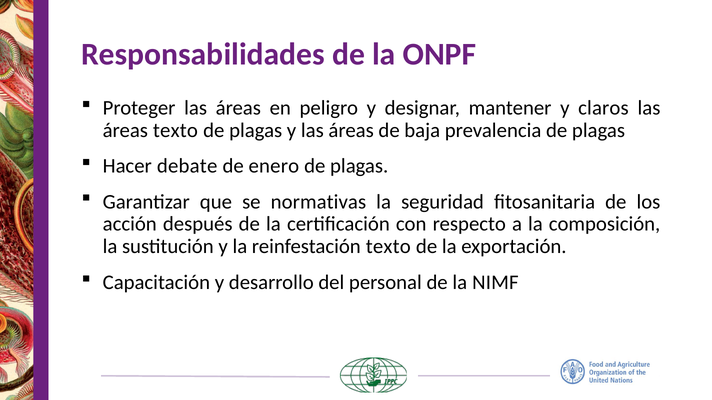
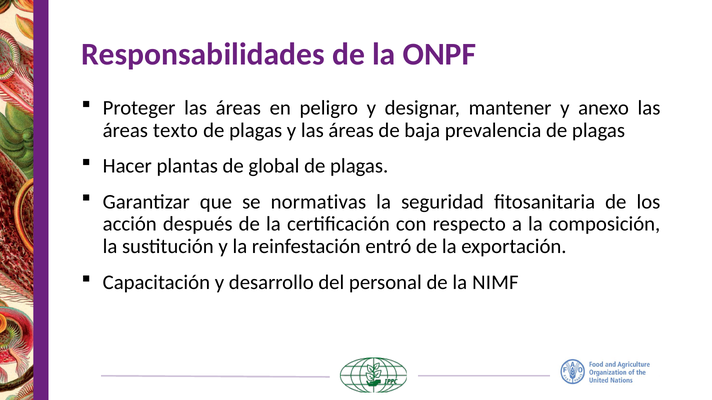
claros: claros -> anexo (604, 108)
debate: debate -> plantas (187, 166)
enero: enero -> global (274, 166)
reinfestación texto: texto -> entró (388, 247)
